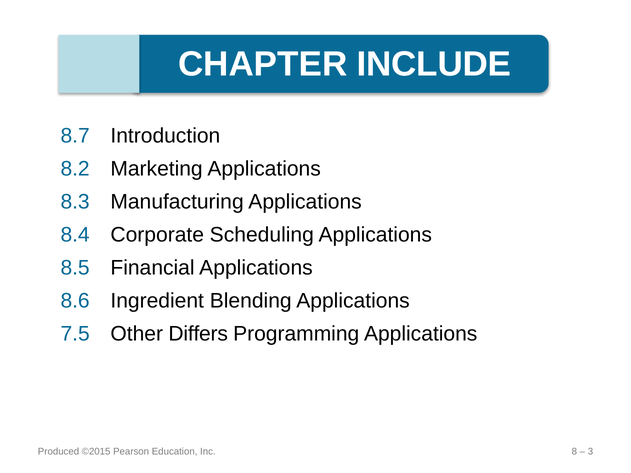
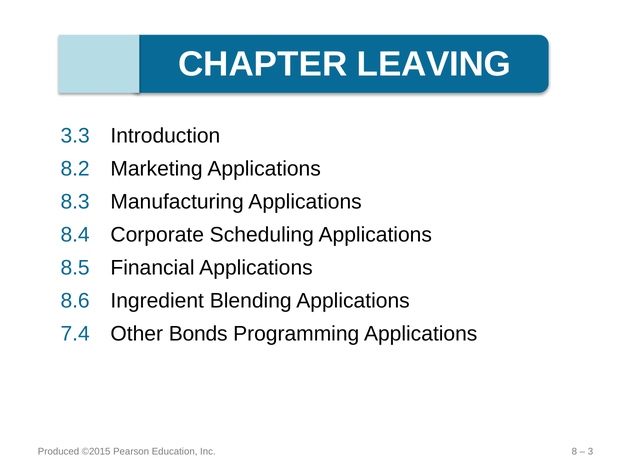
INCLUDE: INCLUDE -> LEAVING (434, 64)
8.7: 8.7 -> 3.3 (75, 136)
7.5: 7.5 -> 7.4 (75, 334)
Differs: Differs -> Bonds (198, 334)
